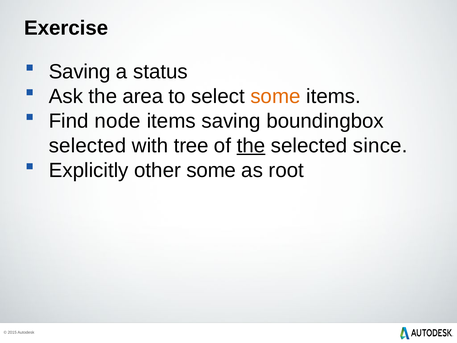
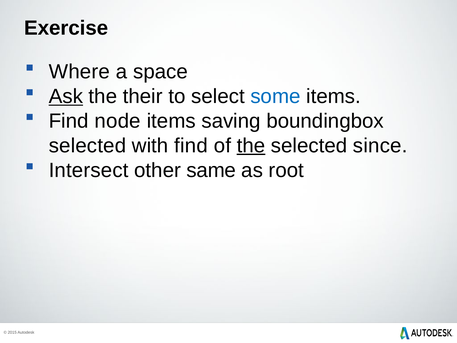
Saving: Saving -> Where (79, 72)
status: status -> space (160, 72)
Ask underline: none -> present (66, 96)
area: area -> their (143, 96)
some colour: orange -> blue (275, 96)
with tree: tree -> find (191, 145)
Explicitly: Explicitly -> Intersect (89, 170)
other some: some -> same (211, 170)
